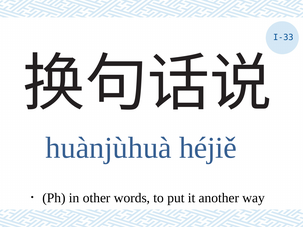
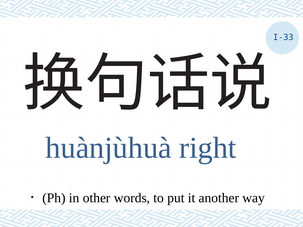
héjiě: héjiě -> right (208, 148)
